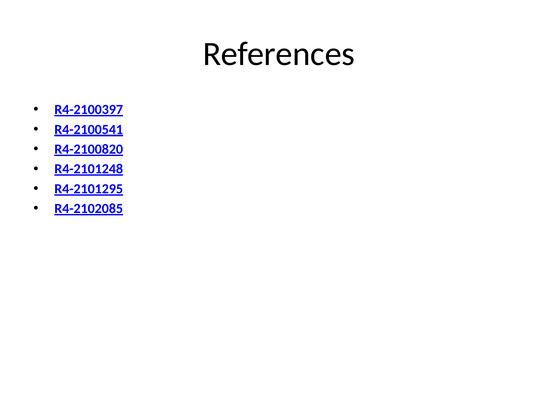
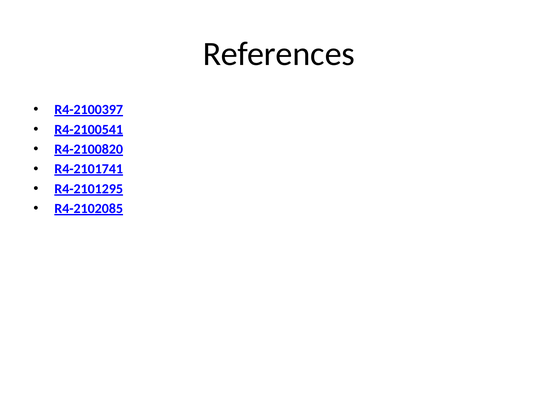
R4-2101248: R4-2101248 -> R4-2101741 (89, 169)
